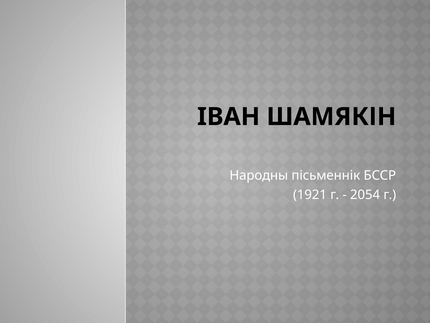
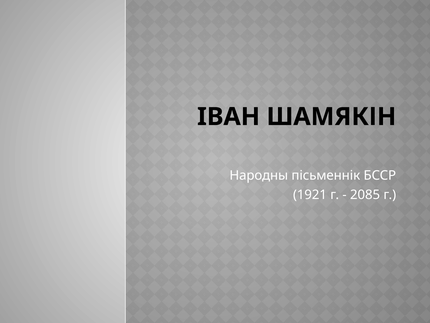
2054: 2054 -> 2085 (365, 195)
